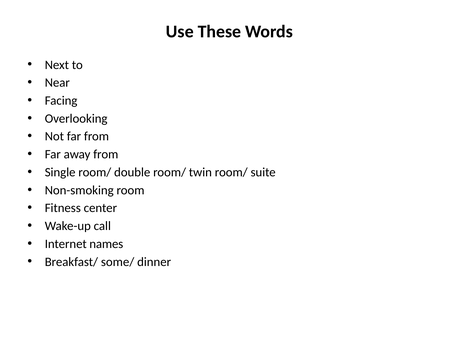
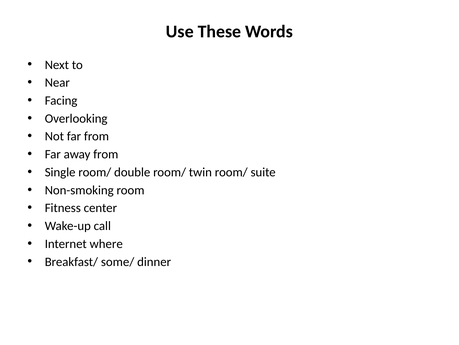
names: names -> where (106, 243)
